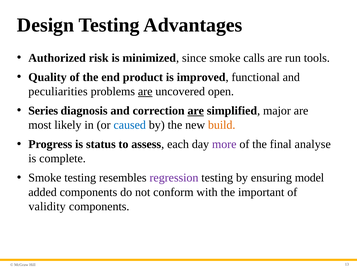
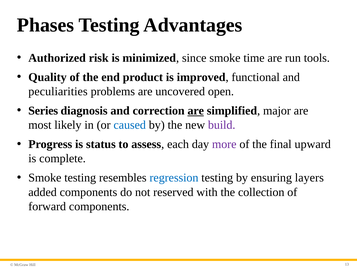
Design: Design -> Phases (46, 25)
calls: calls -> time (254, 58)
are underline: present -> none (145, 91)
build colour: orange -> purple (222, 125)
analyse: analyse -> upward (313, 144)
regression colour: purple -> blue (174, 178)
model: model -> layers (309, 178)
conform: conform -> reserved (173, 192)
important: important -> collection (261, 192)
validity: validity -> forward (47, 206)
